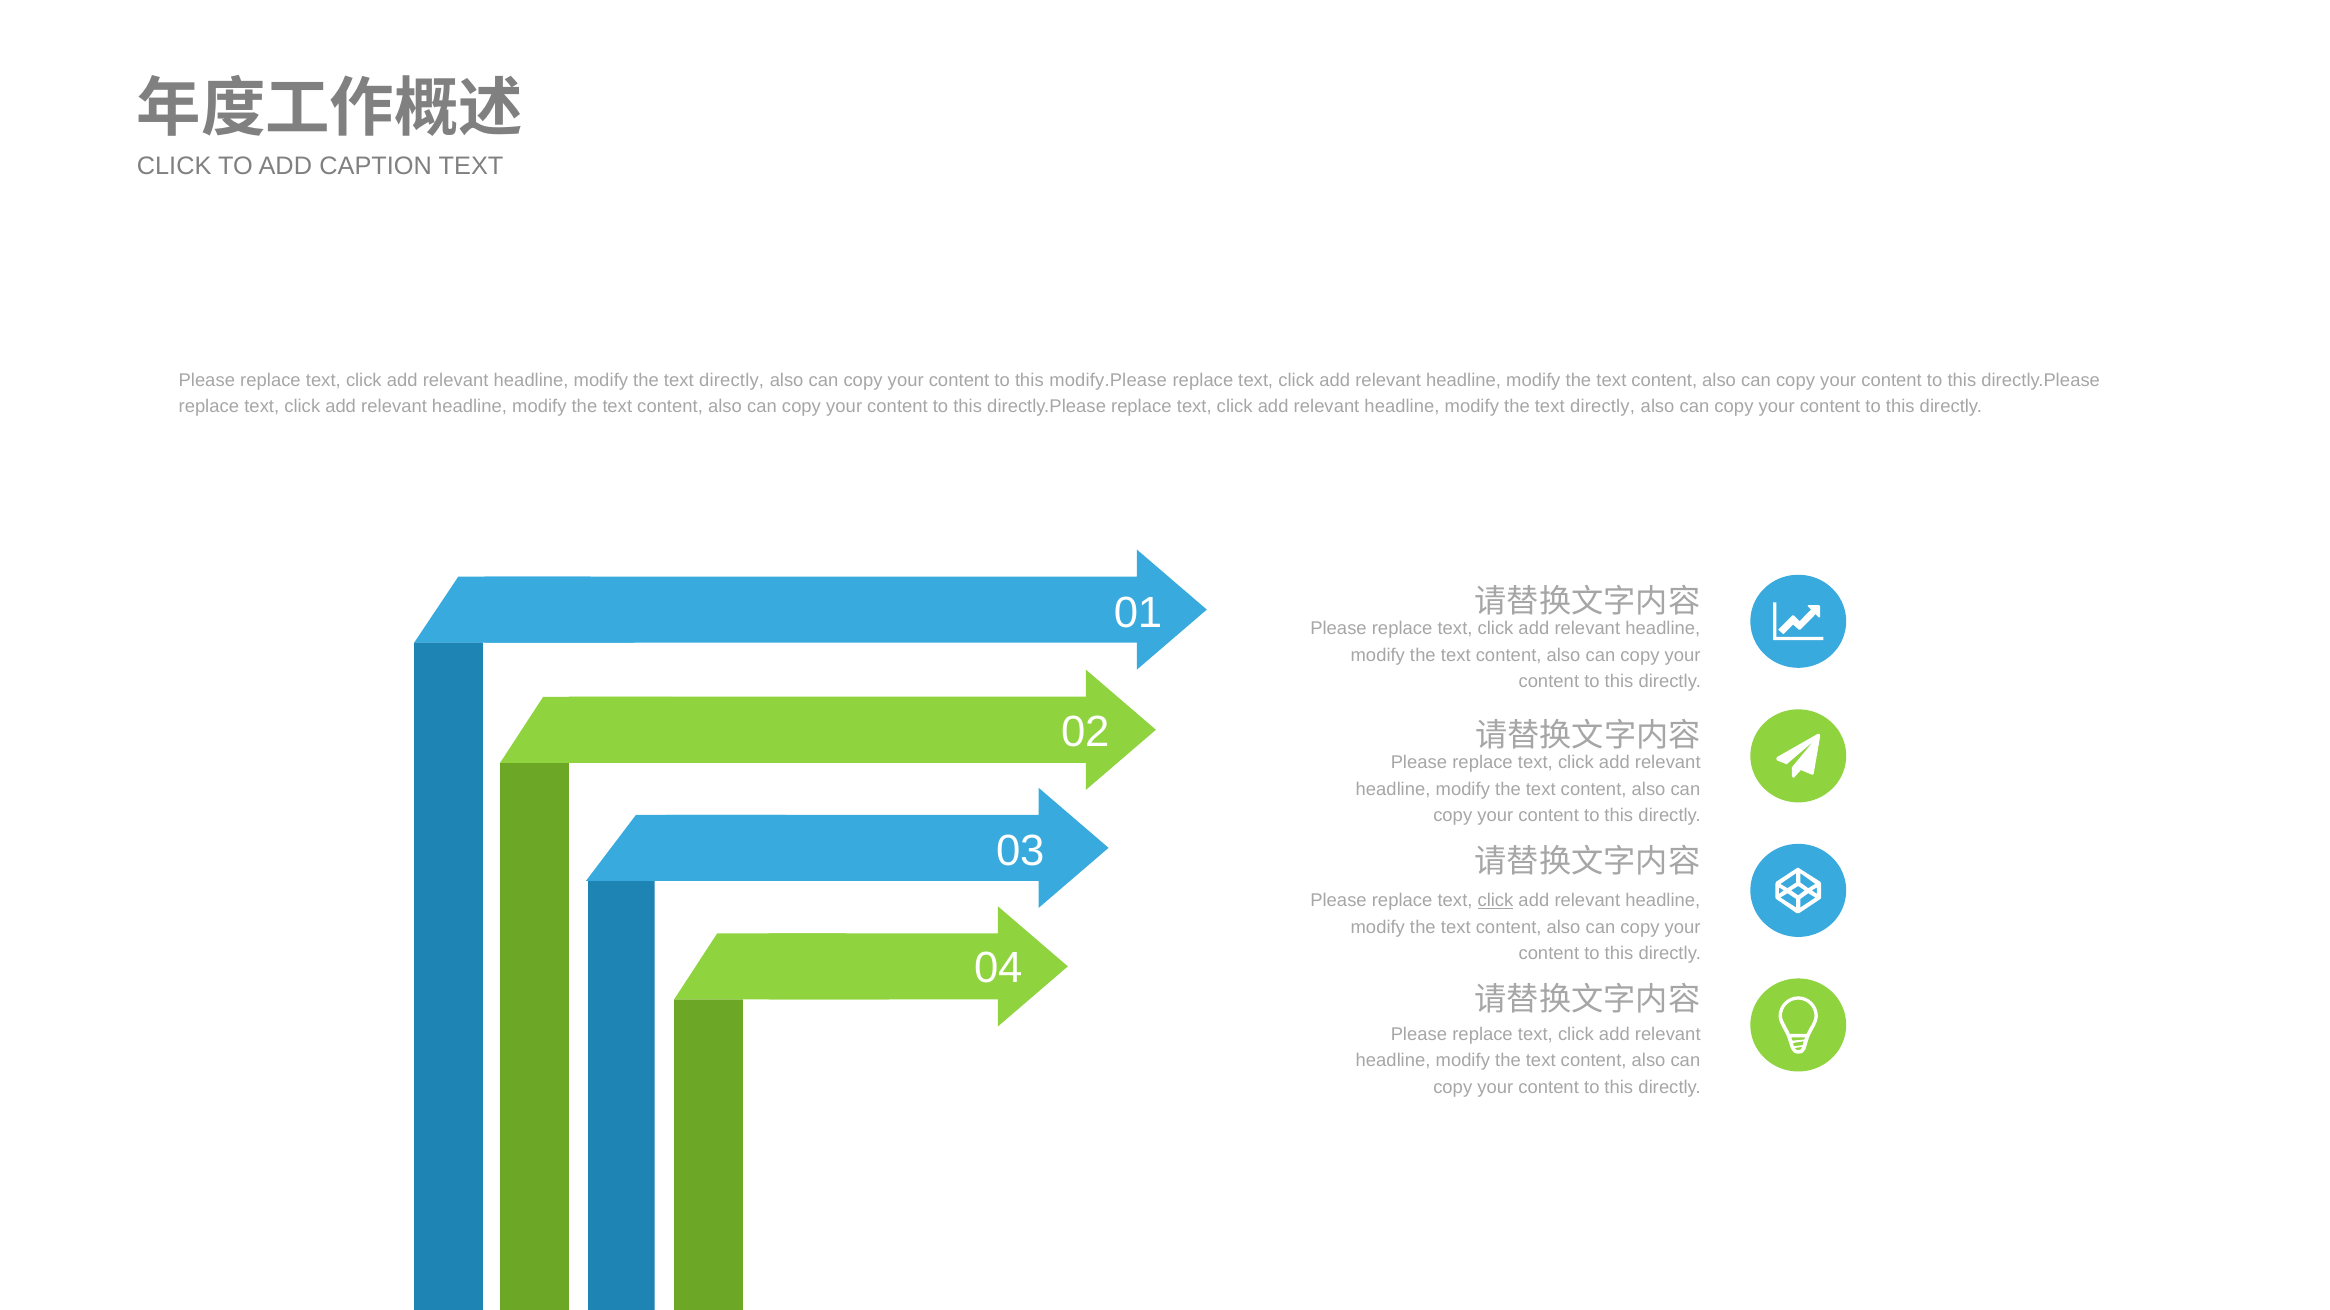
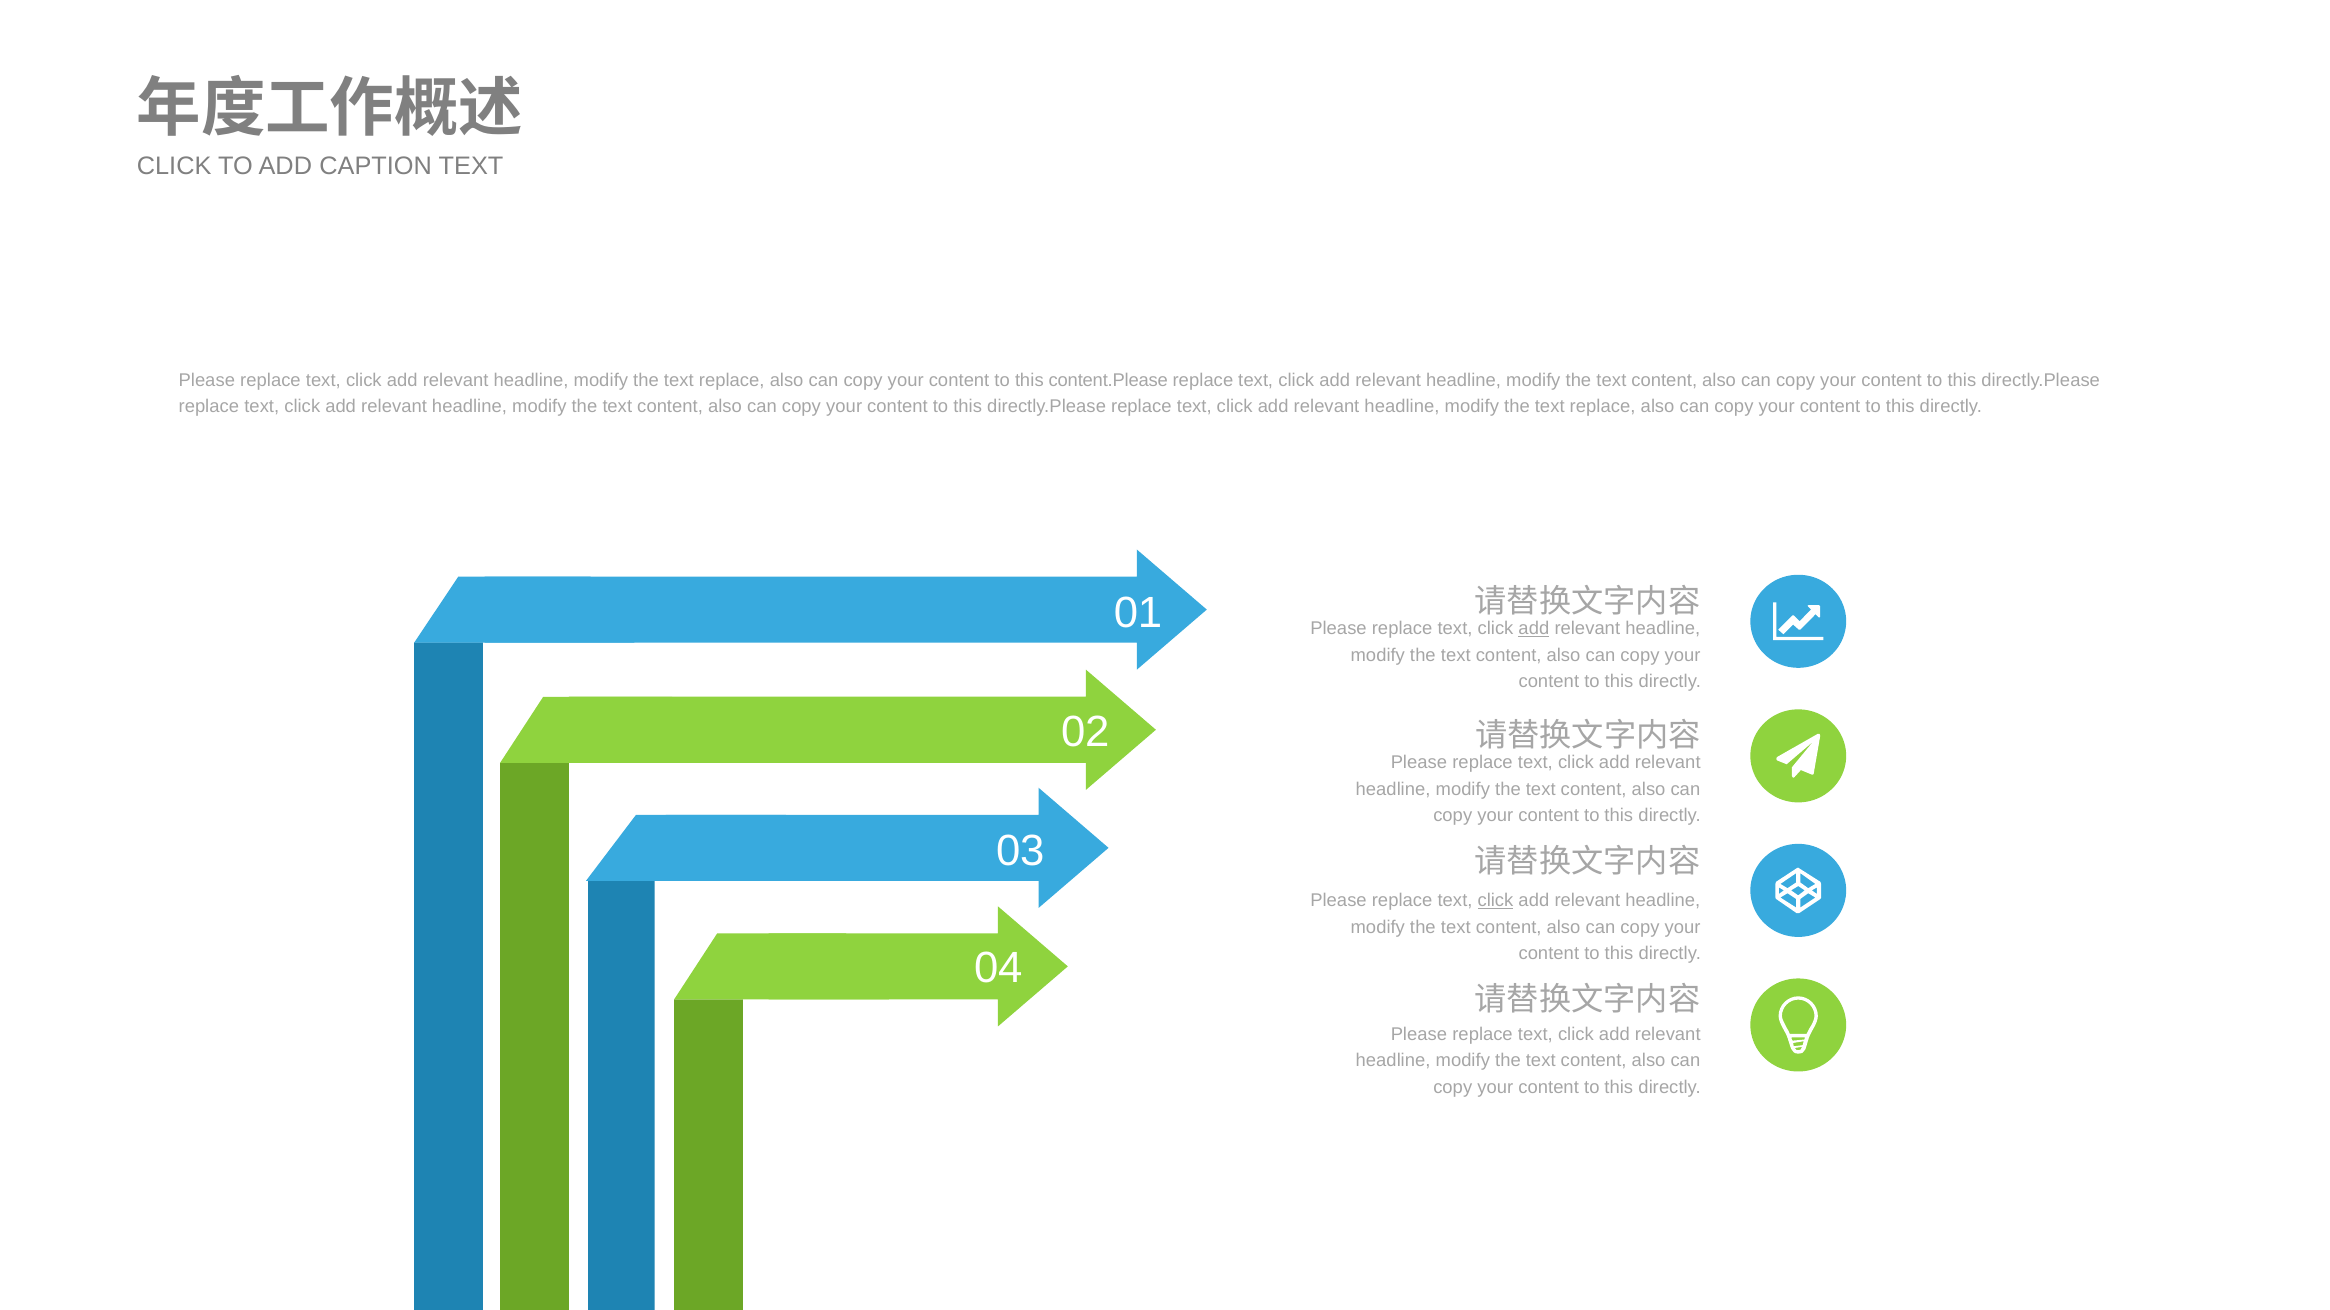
directly: directly -> replace (732, 380)
modify.Please: modify.Please -> content.Please (1108, 380)
directly: directly -> replace (1603, 407)
add underline: none -> present (1534, 629)
